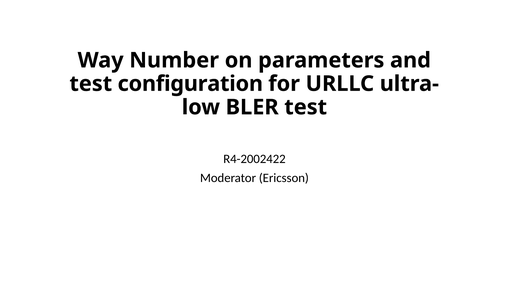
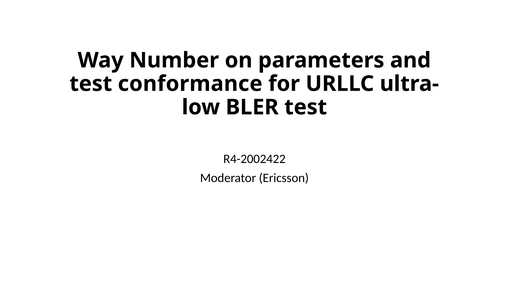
configuration: configuration -> conformance (190, 84)
